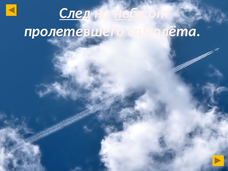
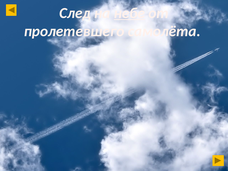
След underline: present -> none (75, 13)
